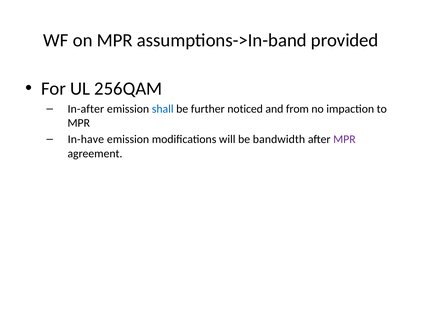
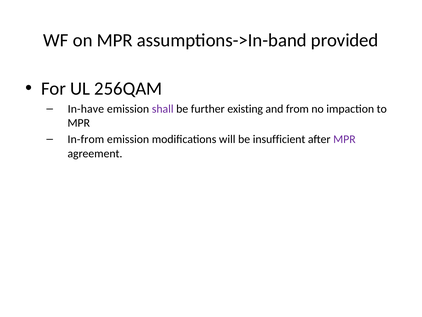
In-after: In-after -> In-have (86, 109)
shall colour: blue -> purple (163, 109)
noticed: noticed -> existing (245, 109)
In-have: In-have -> In-from (86, 139)
bandwidth: bandwidth -> insufficient (279, 139)
